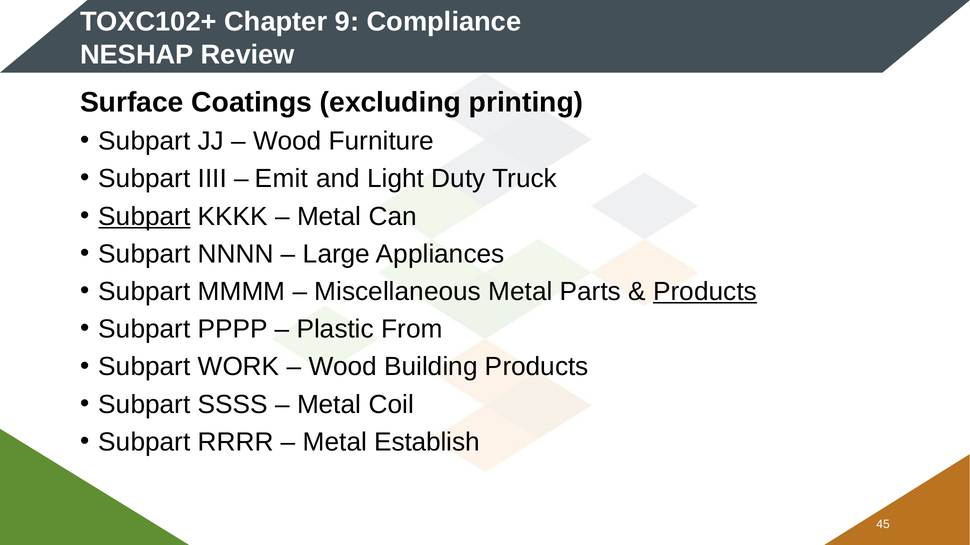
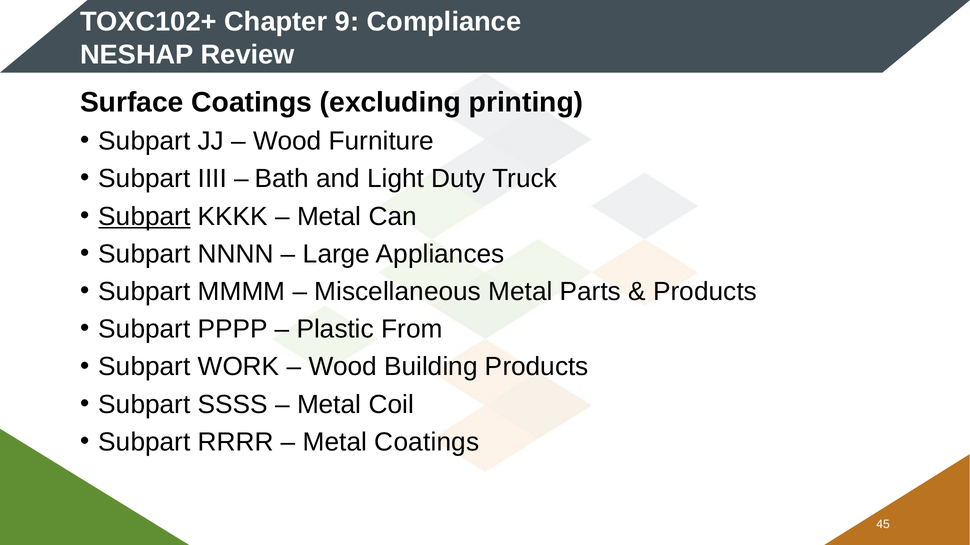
Emit: Emit -> Bath (282, 179)
Products underline: present -> none (705, 292)
Metal Establish: Establish -> Coatings (427, 443)
